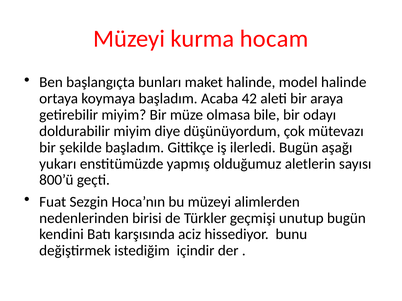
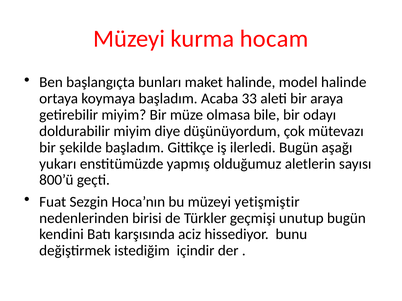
42: 42 -> 33 (249, 99)
alimlerden: alimlerden -> yetişmiştir (267, 202)
